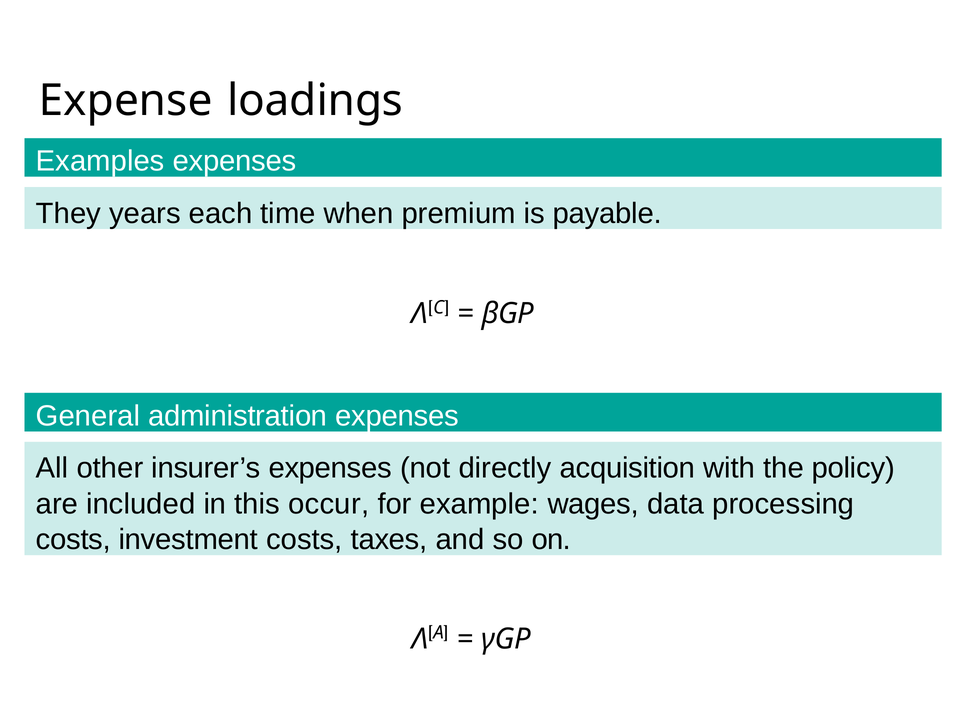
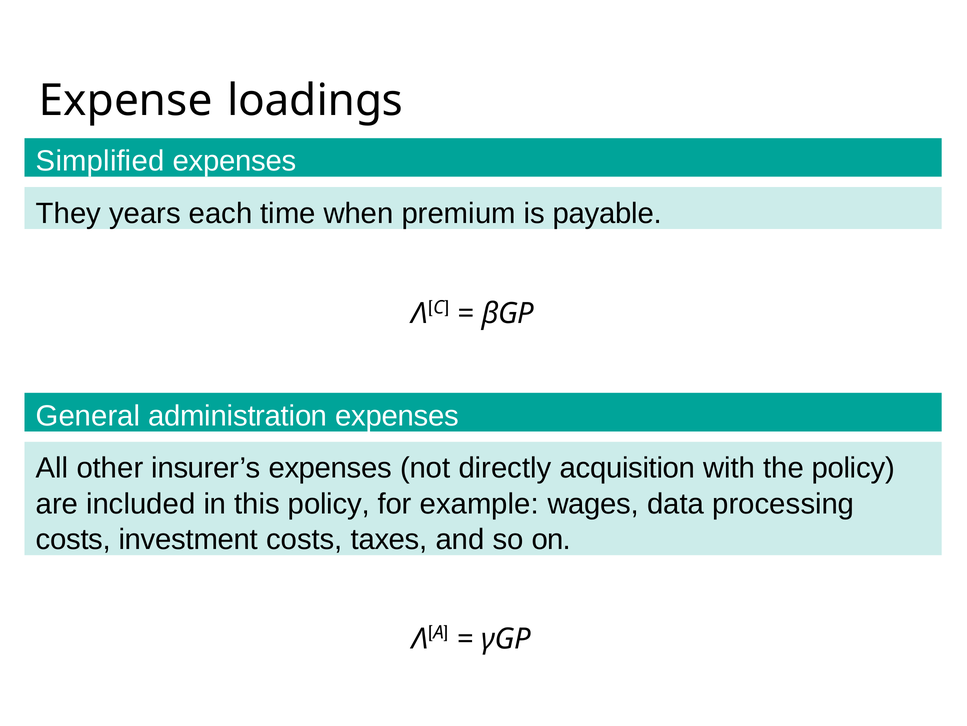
Examples: Examples -> Simplified (100, 161)
this occur: occur -> policy (329, 504)
